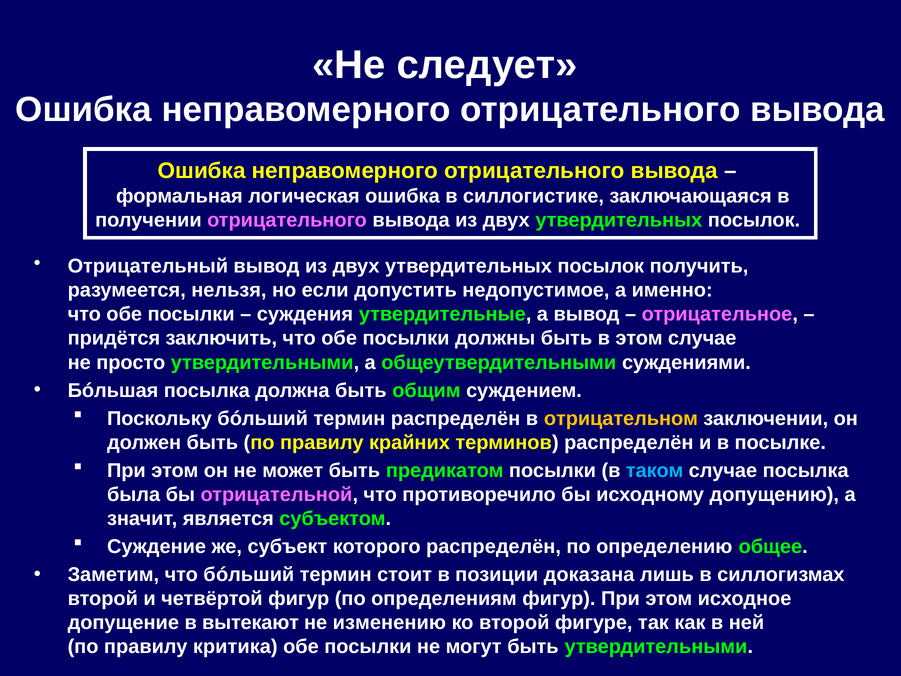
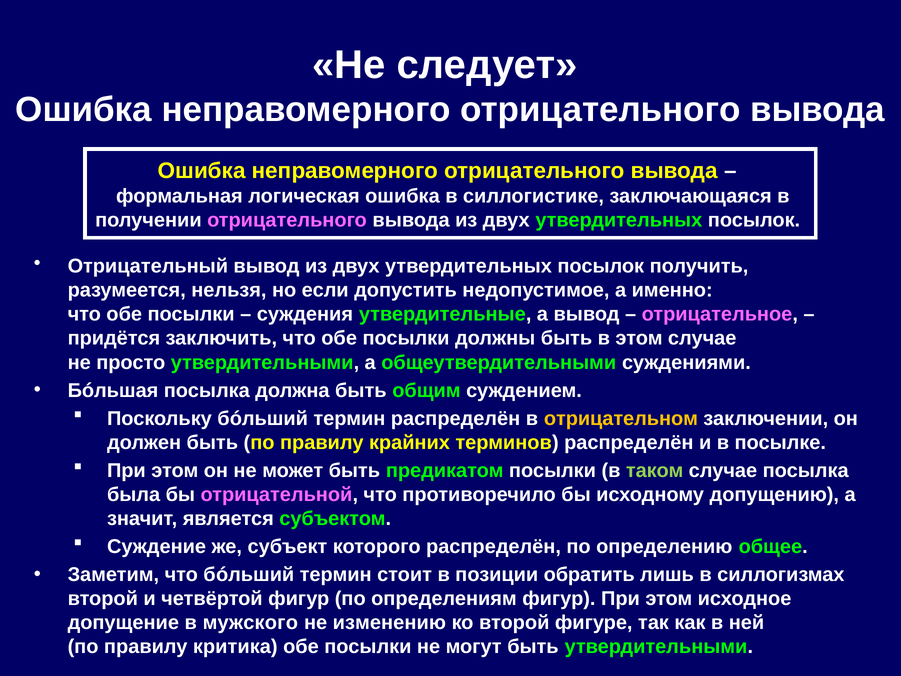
таком colour: light blue -> light green (655, 470)
доказана: доказана -> обратить (589, 574)
вытекают: вытекают -> мужского (250, 622)
